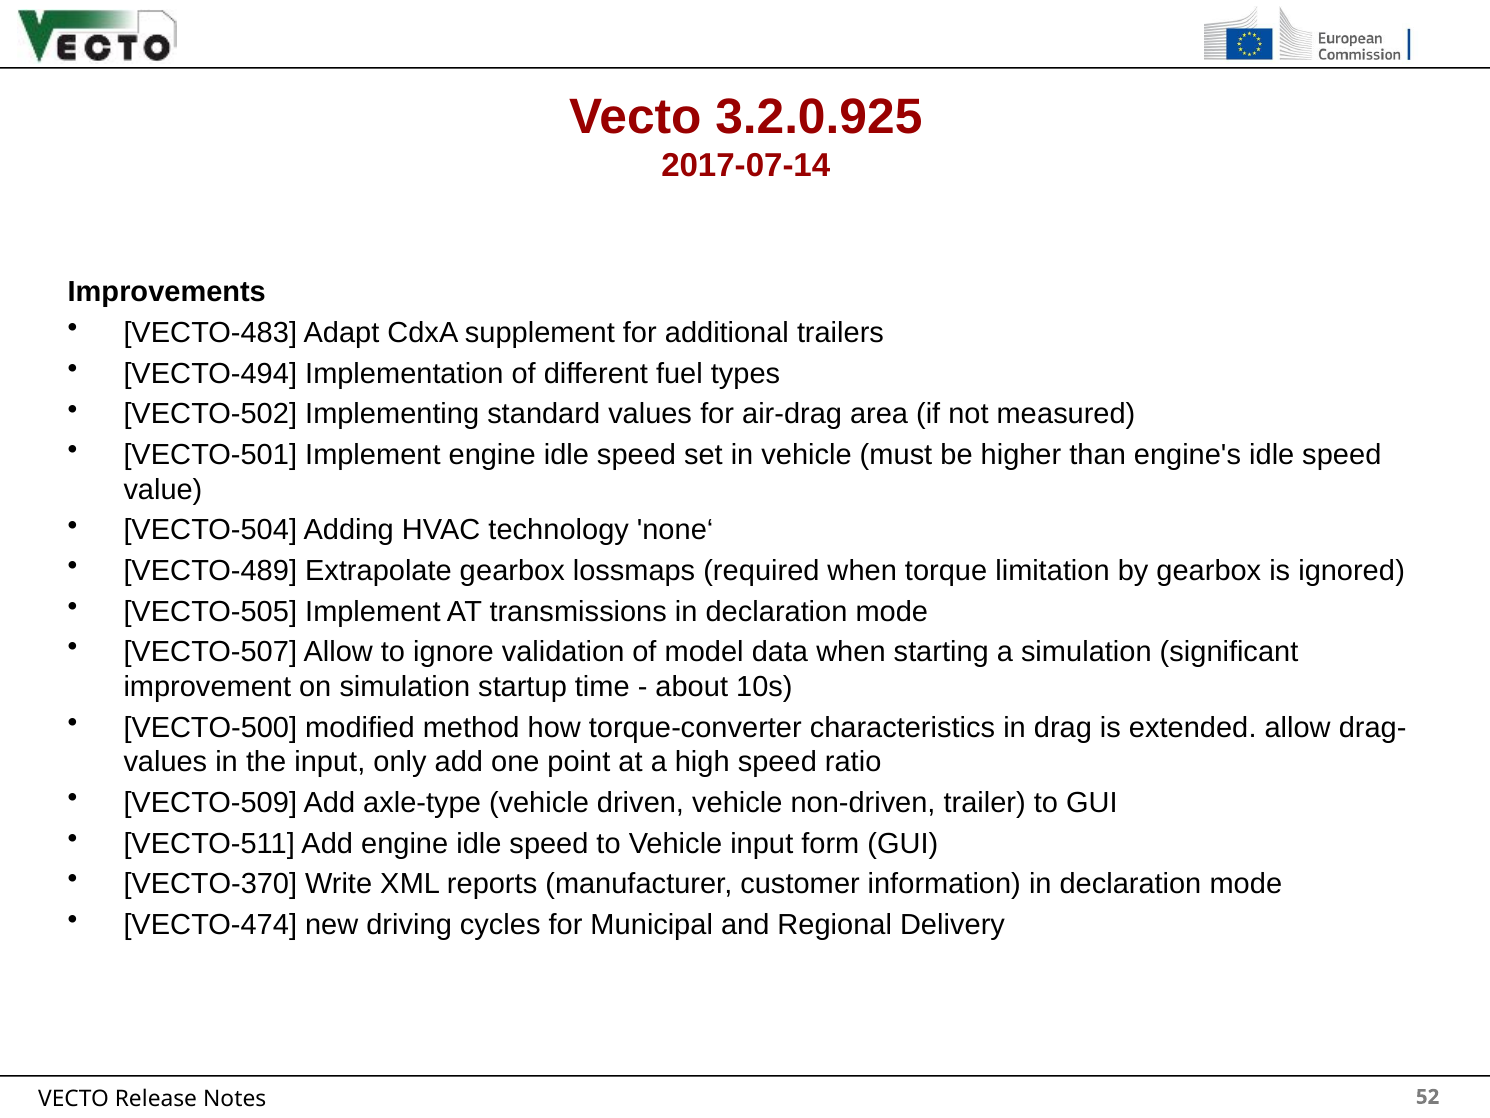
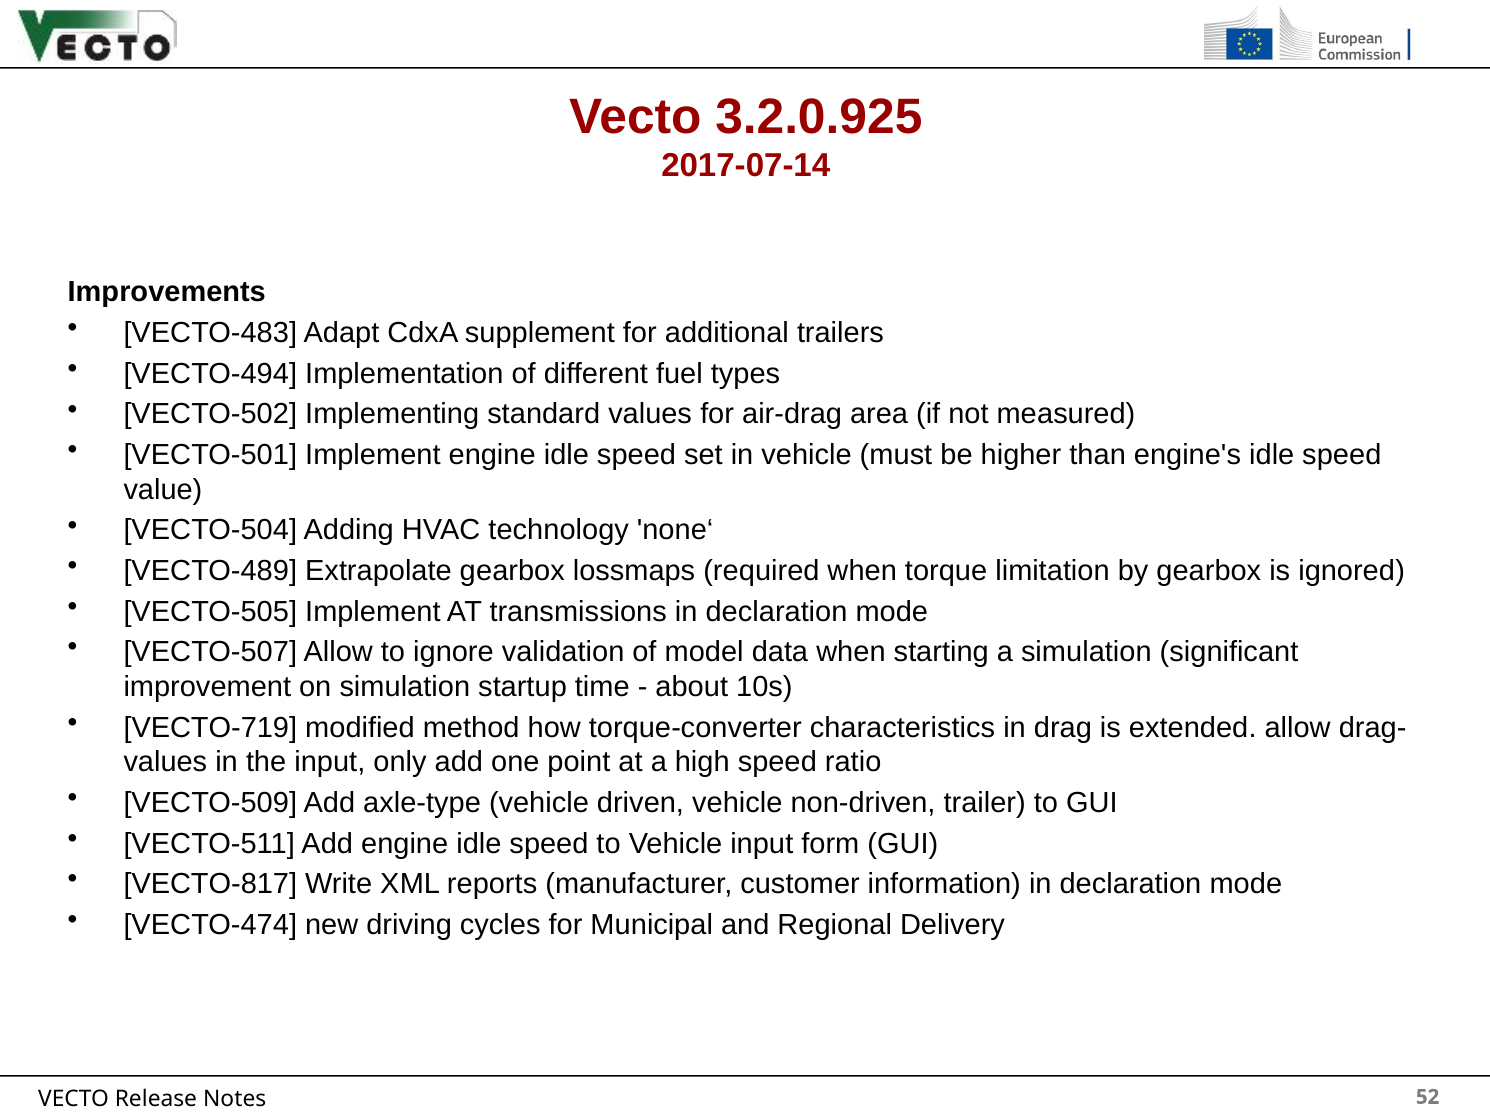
VECTO-500: VECTO-500 -> VECTO-719 (210, 727)
VECTO-370: VECTO-370 -> VECTO-817 (210, 884)
